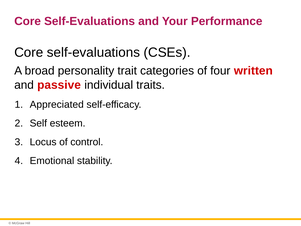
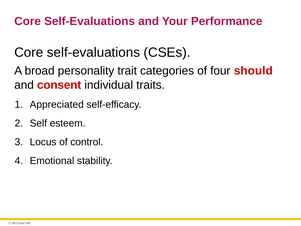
written: written -> should (253, 71)
passive: passive -> consent (59, 85)
